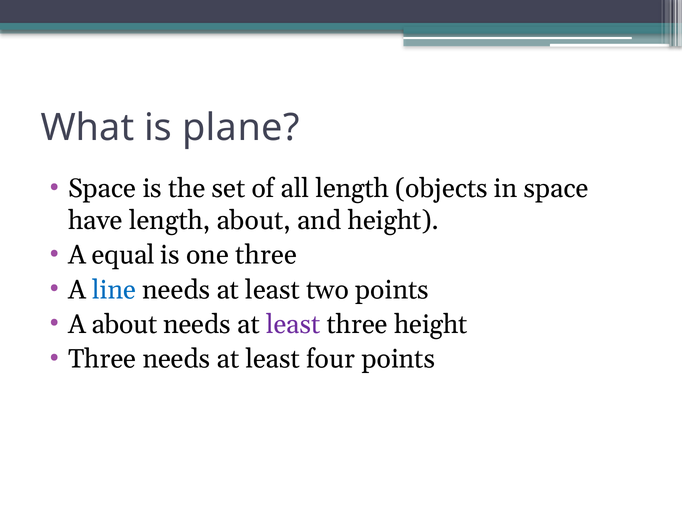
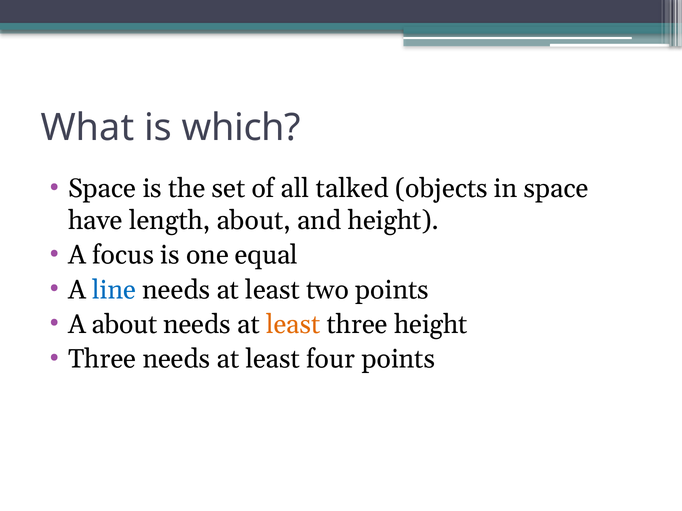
plane: plane -> which (241, 128)
all length: length -> talked (352, 189)
equal: equal -> focus (123, 255)
one three: three -> equal (266, 255)
least colour: purple -> orange (293, 325)
